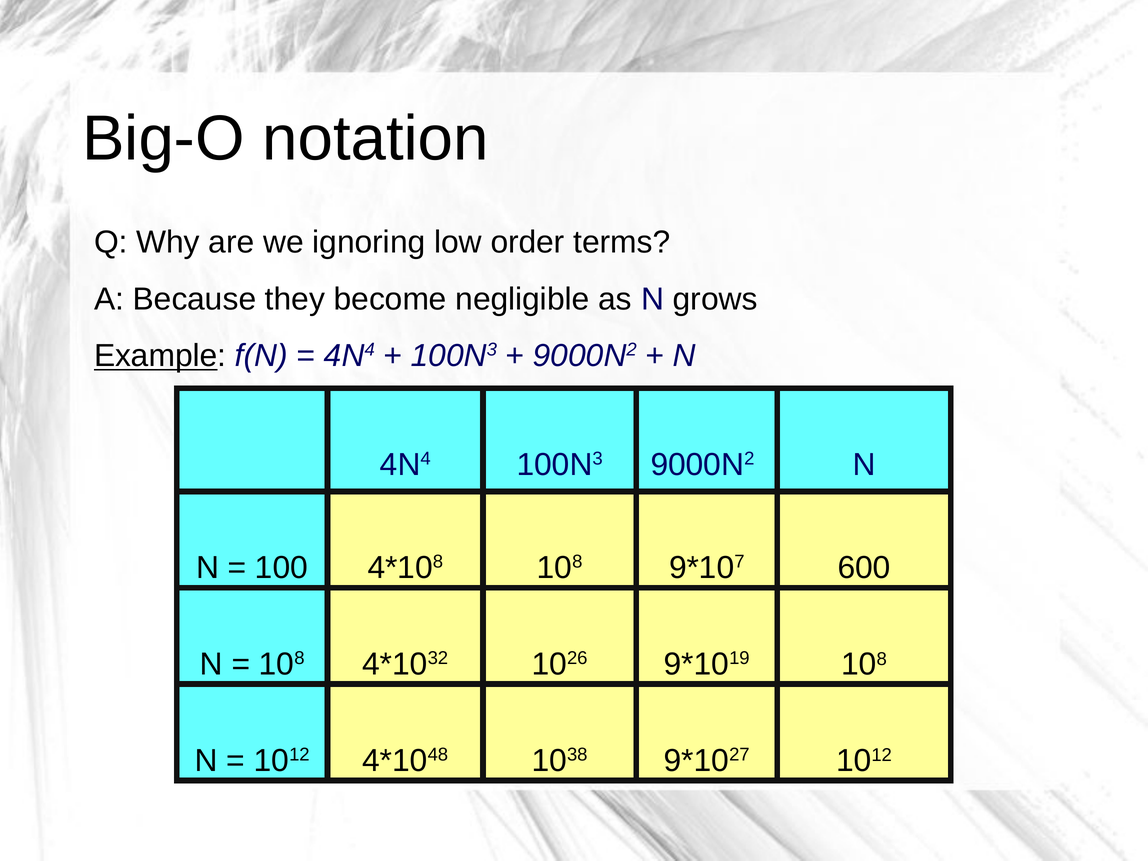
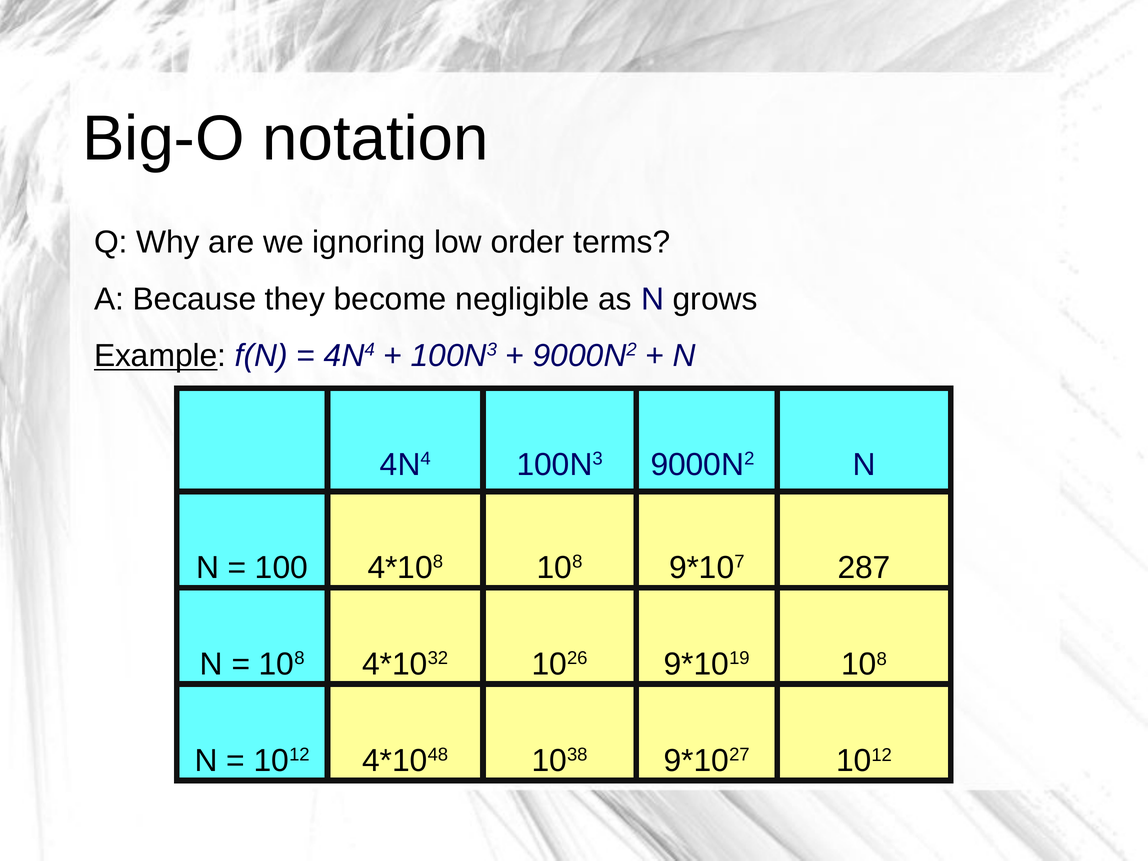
600: 600 -> 287 (864, 568)
